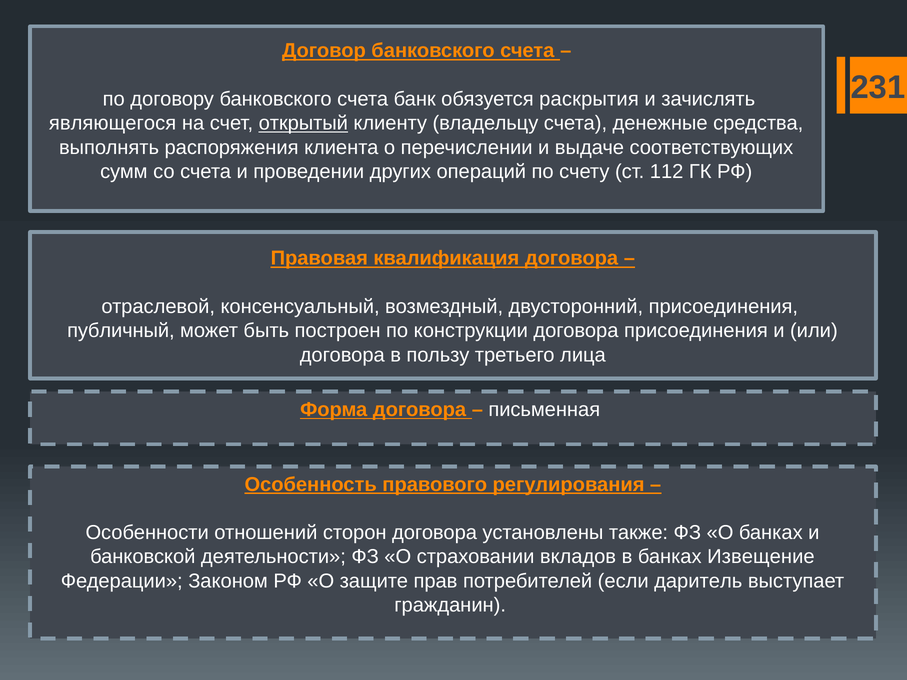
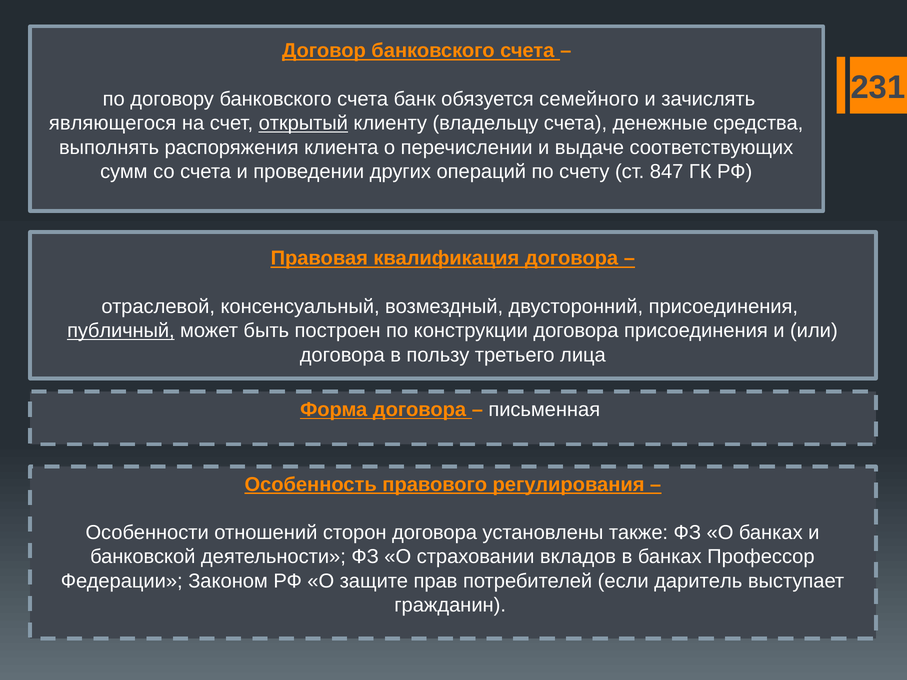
раскрытия: раскрытия -> семейного (589, 99)
112: 112 -> 847 (667, 172)
публичный underline: none -> present (121, 331)
Извещение: Извещение -> Профессор (761, 557)
